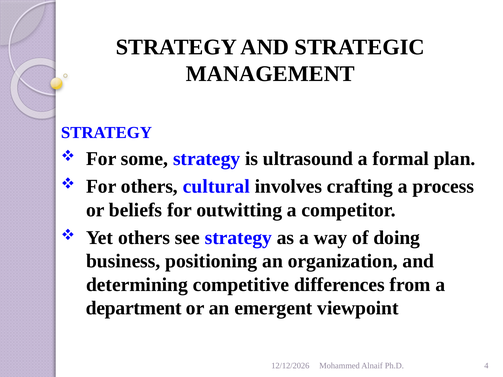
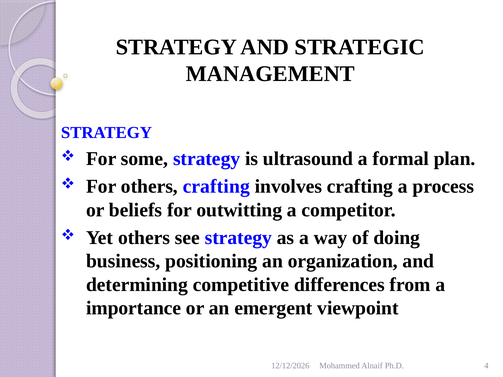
others cultural: cultural -> crafting (216, 187)
department: department -> importance (134, 308)
